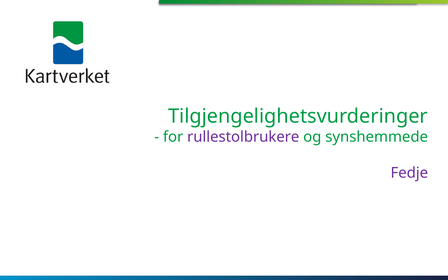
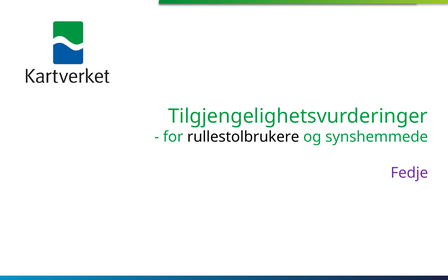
rullestolbrukere colour: purple -> black (243, 137)
